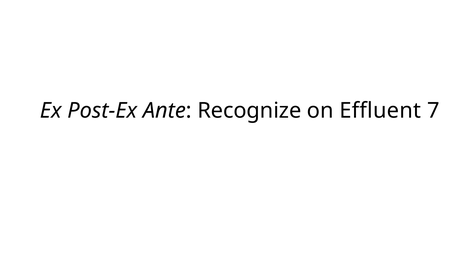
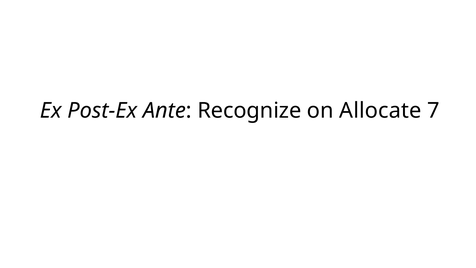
Effluent: Effluent -> Allocate (380, 110)
